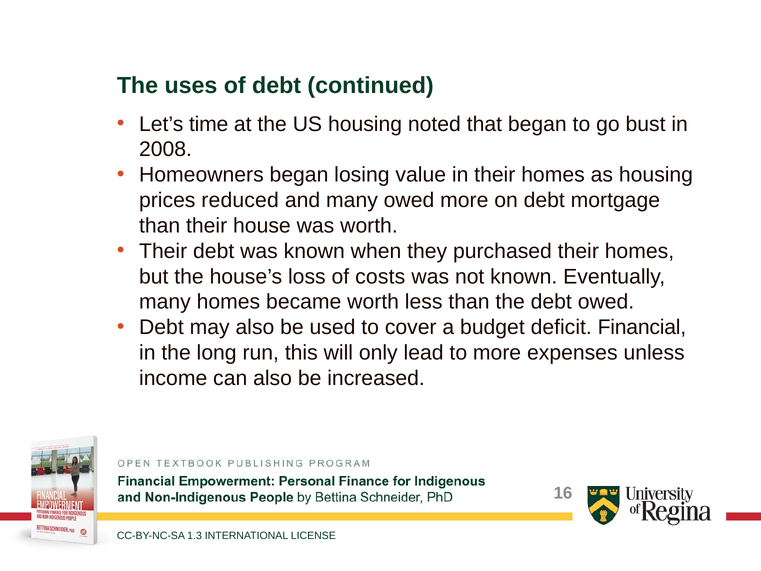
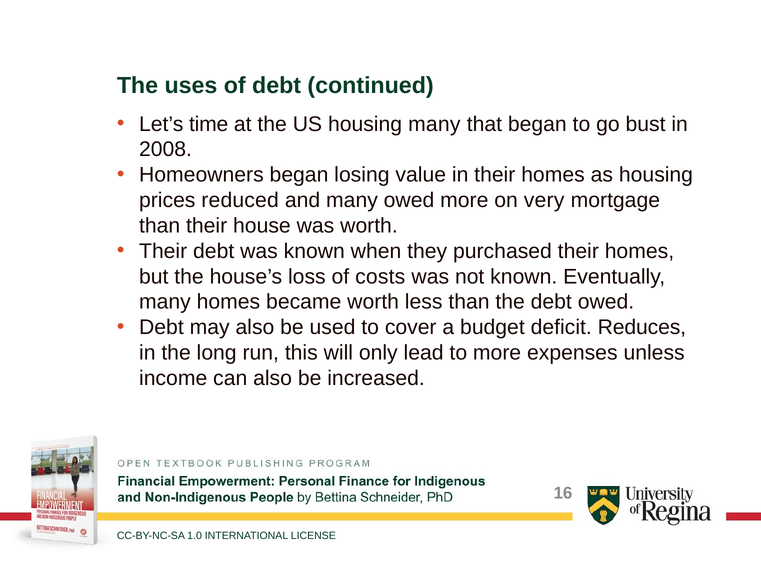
housing noted: noted -> many (434, 124)
on debt: debt -> very (544, 200)
Financial: Financial -> Reduces (642, 327)
1.3: 1.3 -> 1.0 (195, 536)
